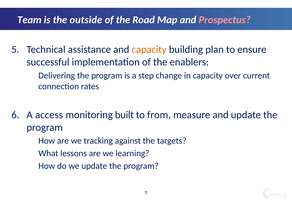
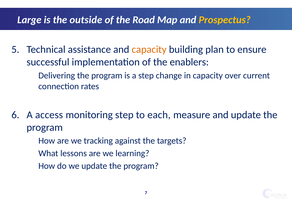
Team: Team -> Large (29, 20)
Prospectus colour: pink -> yellow (225, 20)
monitoring built: built -> step (124, 115)
from: from -> each (159, 115)
